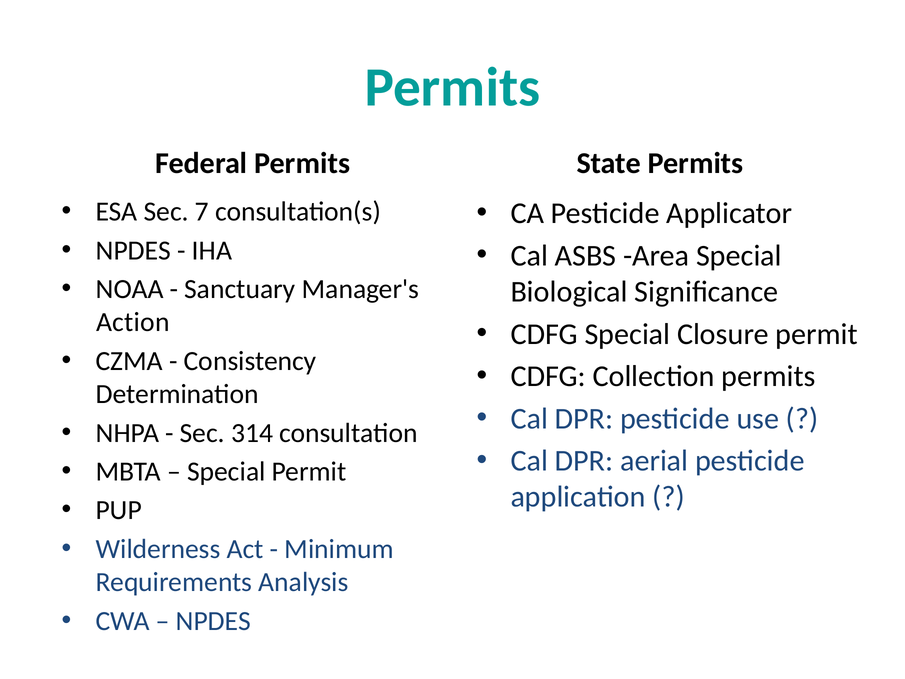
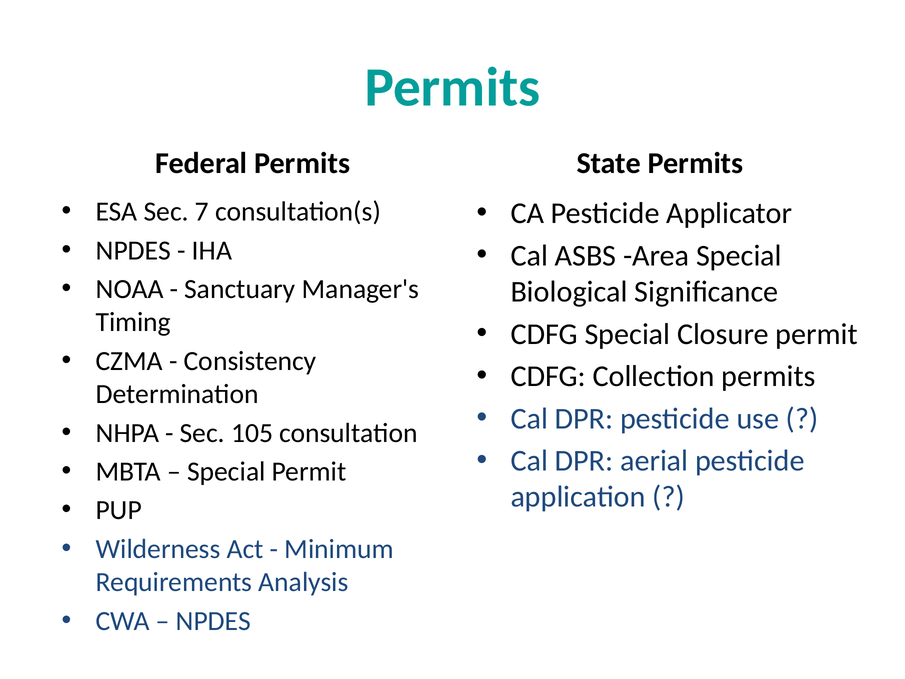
Action: Action -> Timing (133, 322)
314: 314 -> 105 (252, 433)
